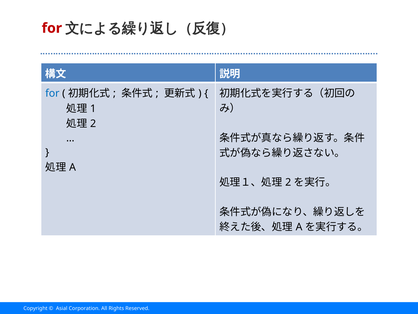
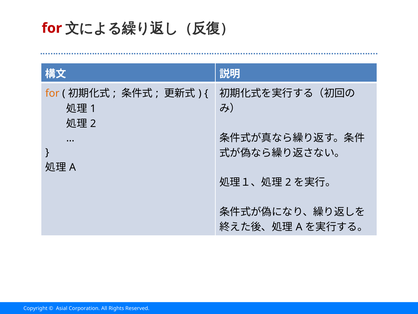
for colour: blue -> orange (52, 93)
